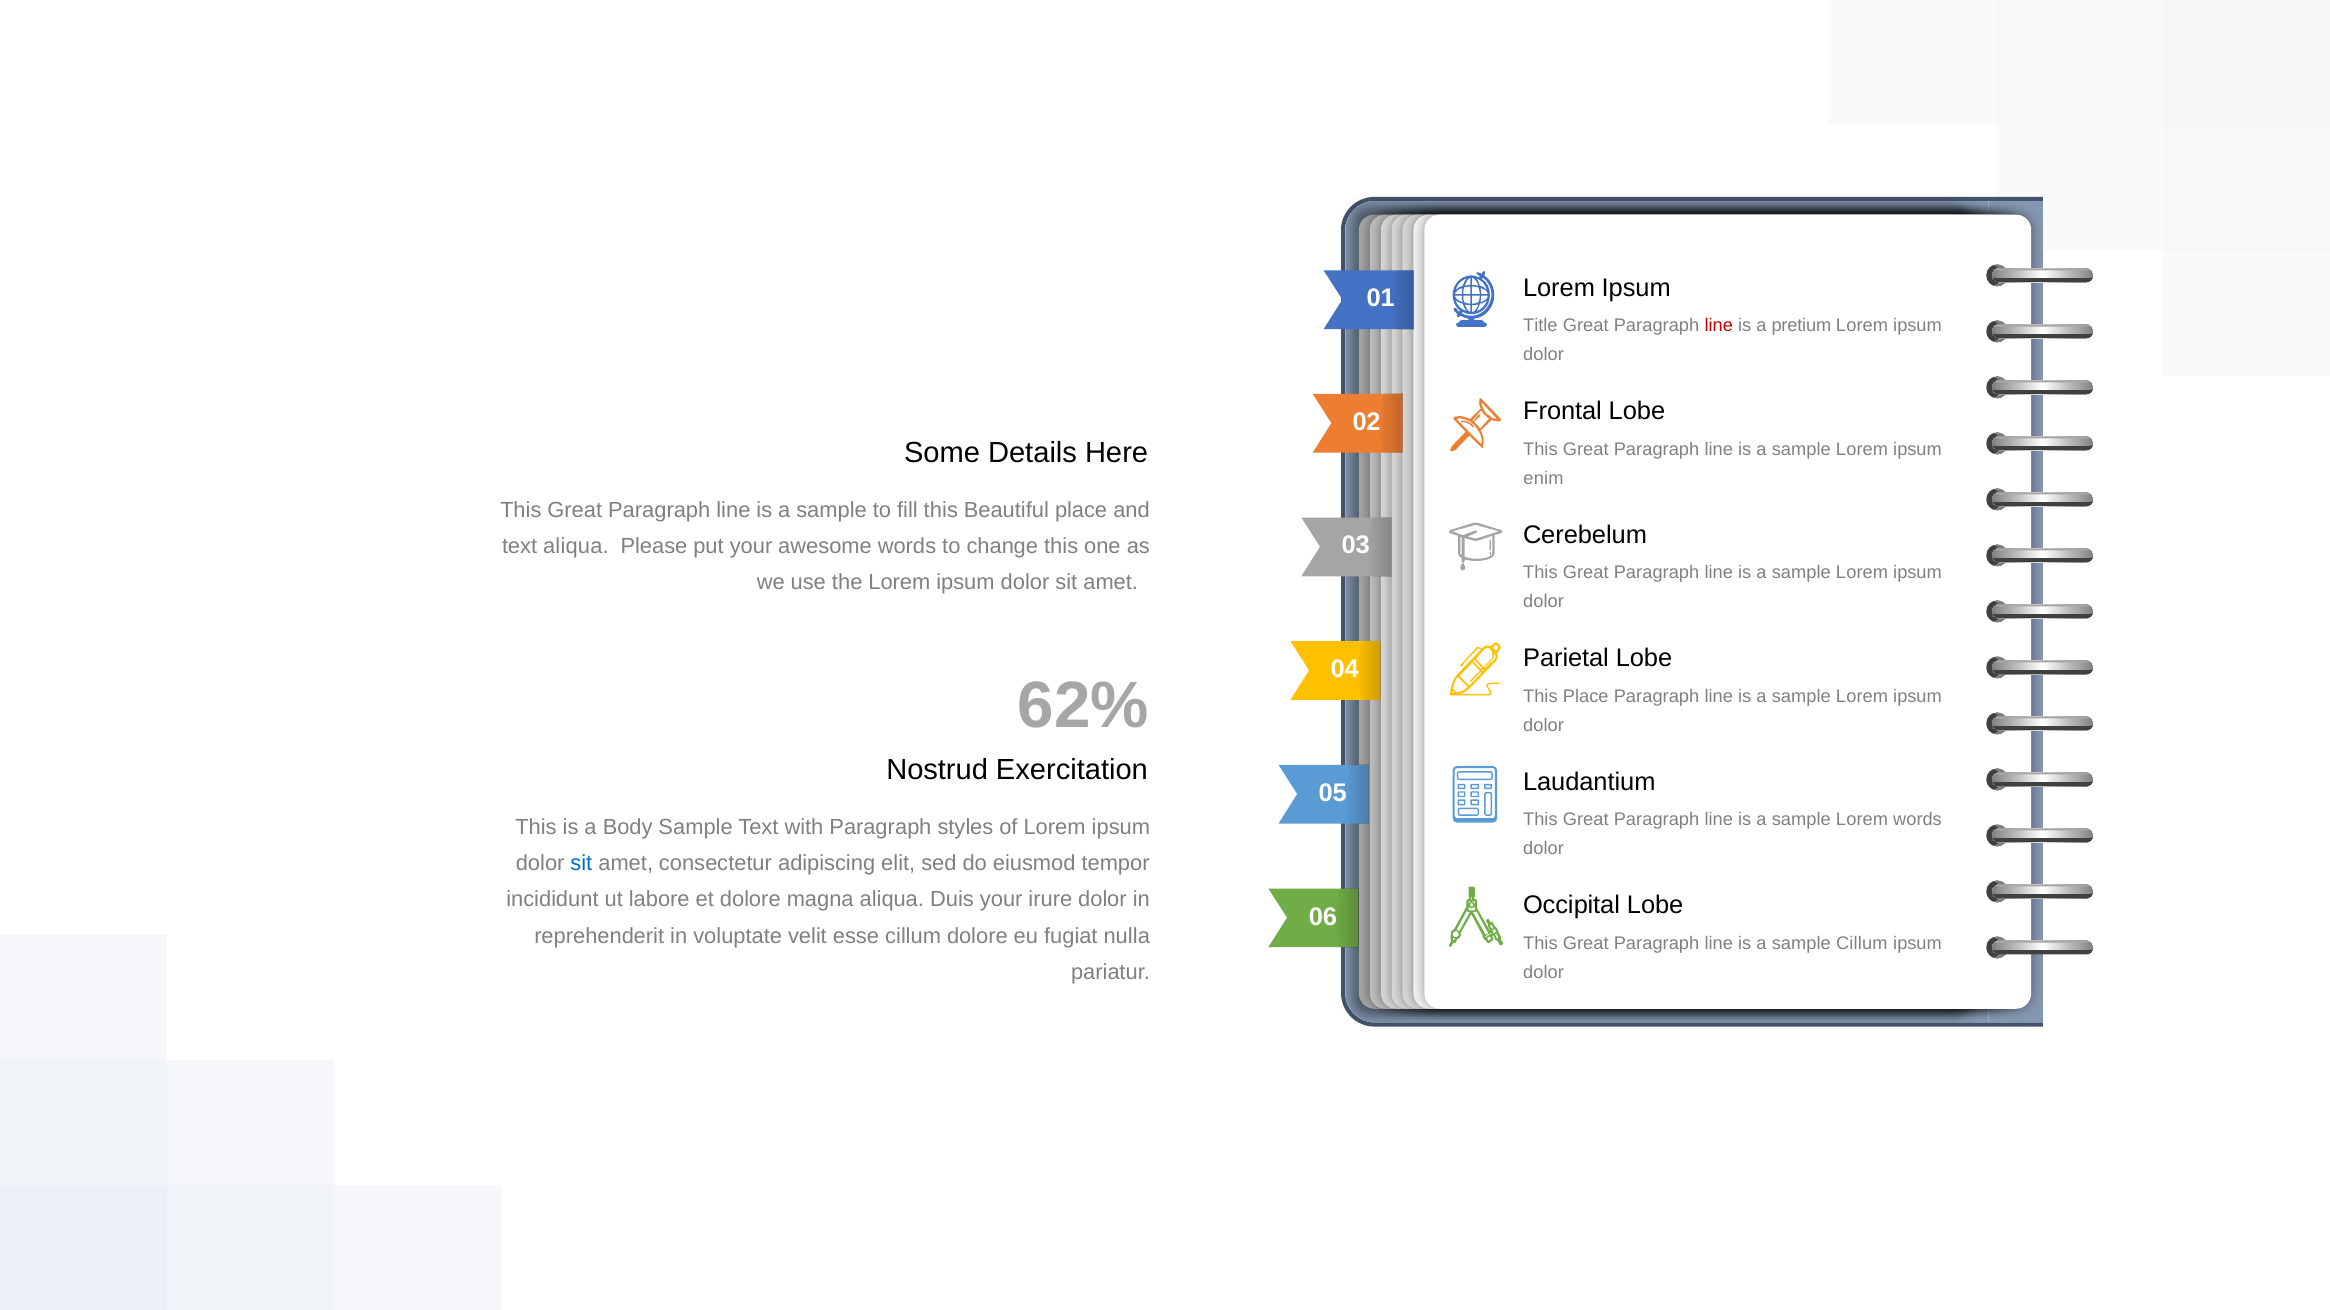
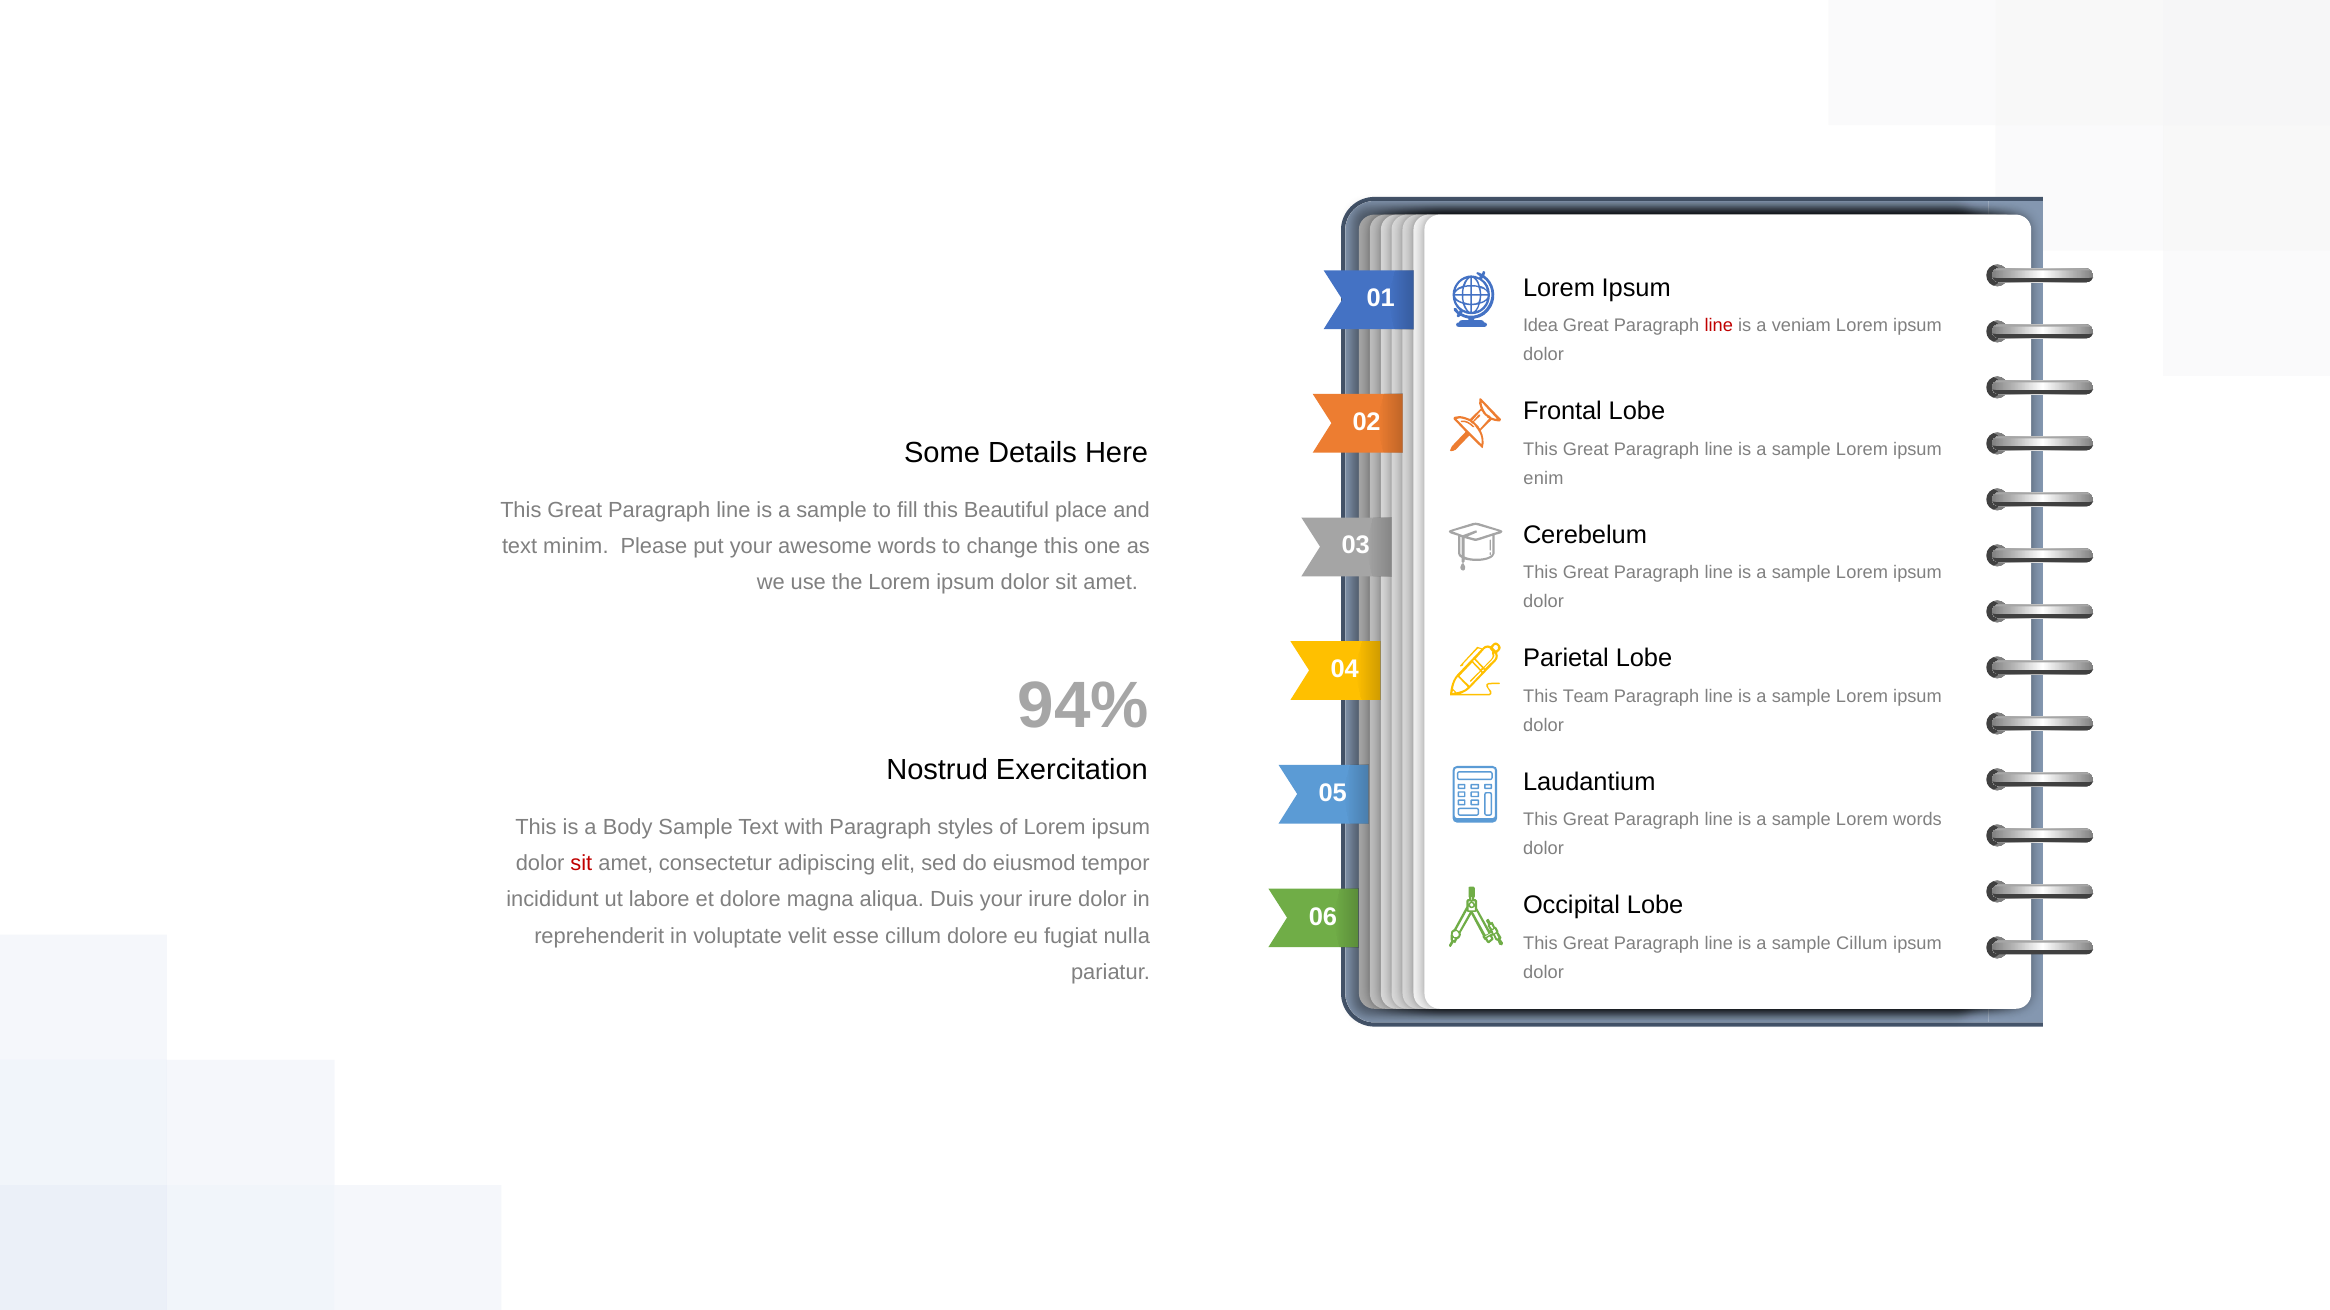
Title: Title -> Idea (1541, 326)
pretium: pretium -> veniam (1801, 326)
text aliqua: aliqua -> minim (576, 547)
62%: 62% -> 94% (1083, 707)
This Place: Place -> Team (1586, 697)
sit colour: blue -> red (581, 864)
